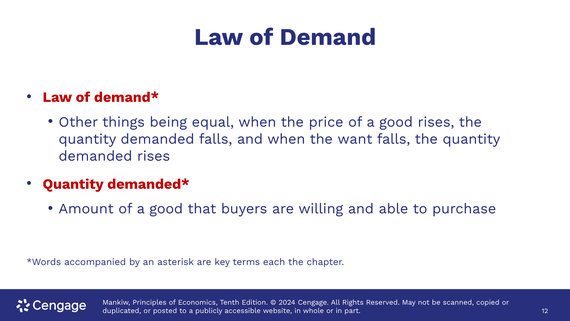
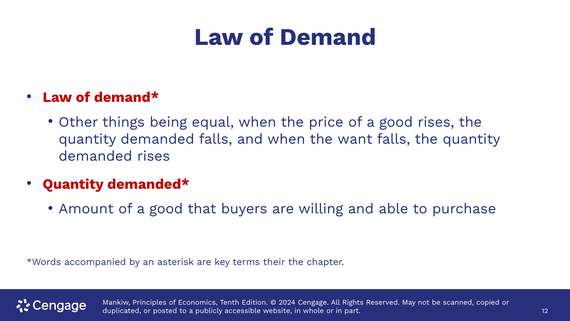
each: each -> their (274, 262)
